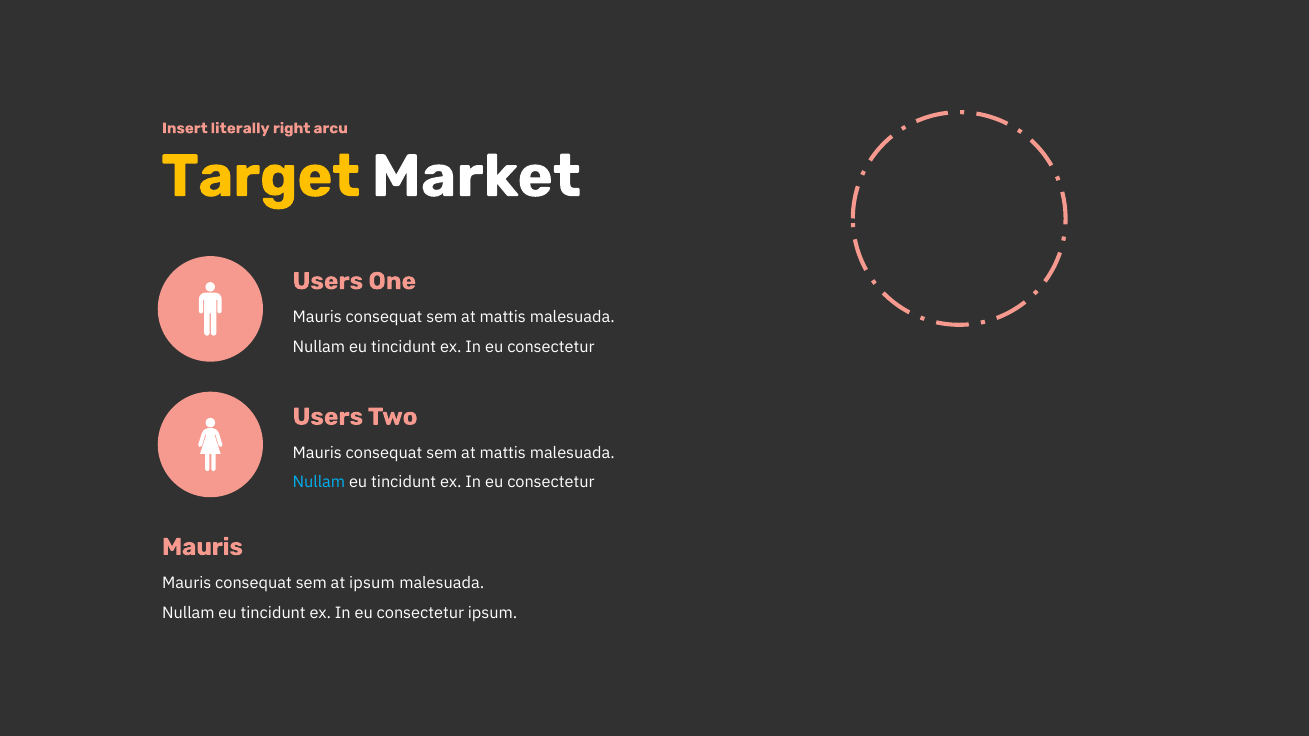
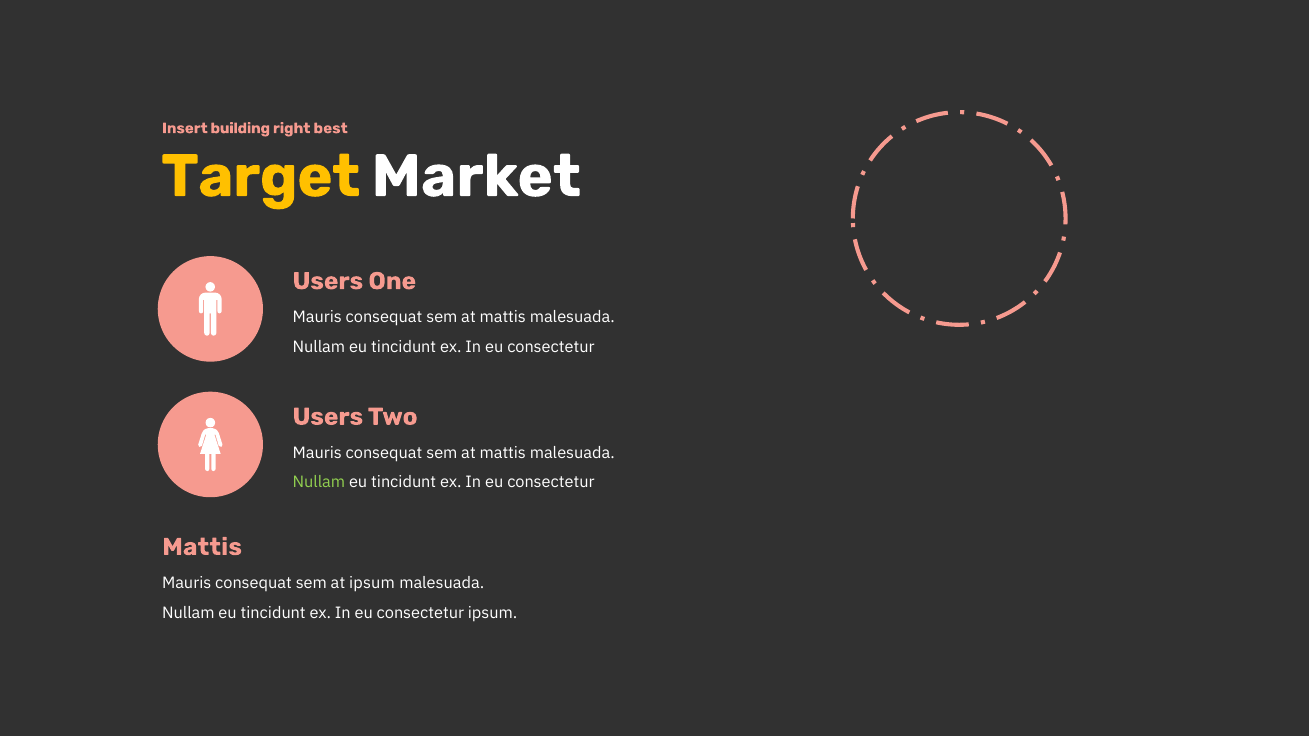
literally: literally -> building (240, 128)
arcu: arcu -> best (331, 128)
Nullam colour: light blue -> light green (319, 483)
Mauris: Mauris -> Mattis (202, 547)
